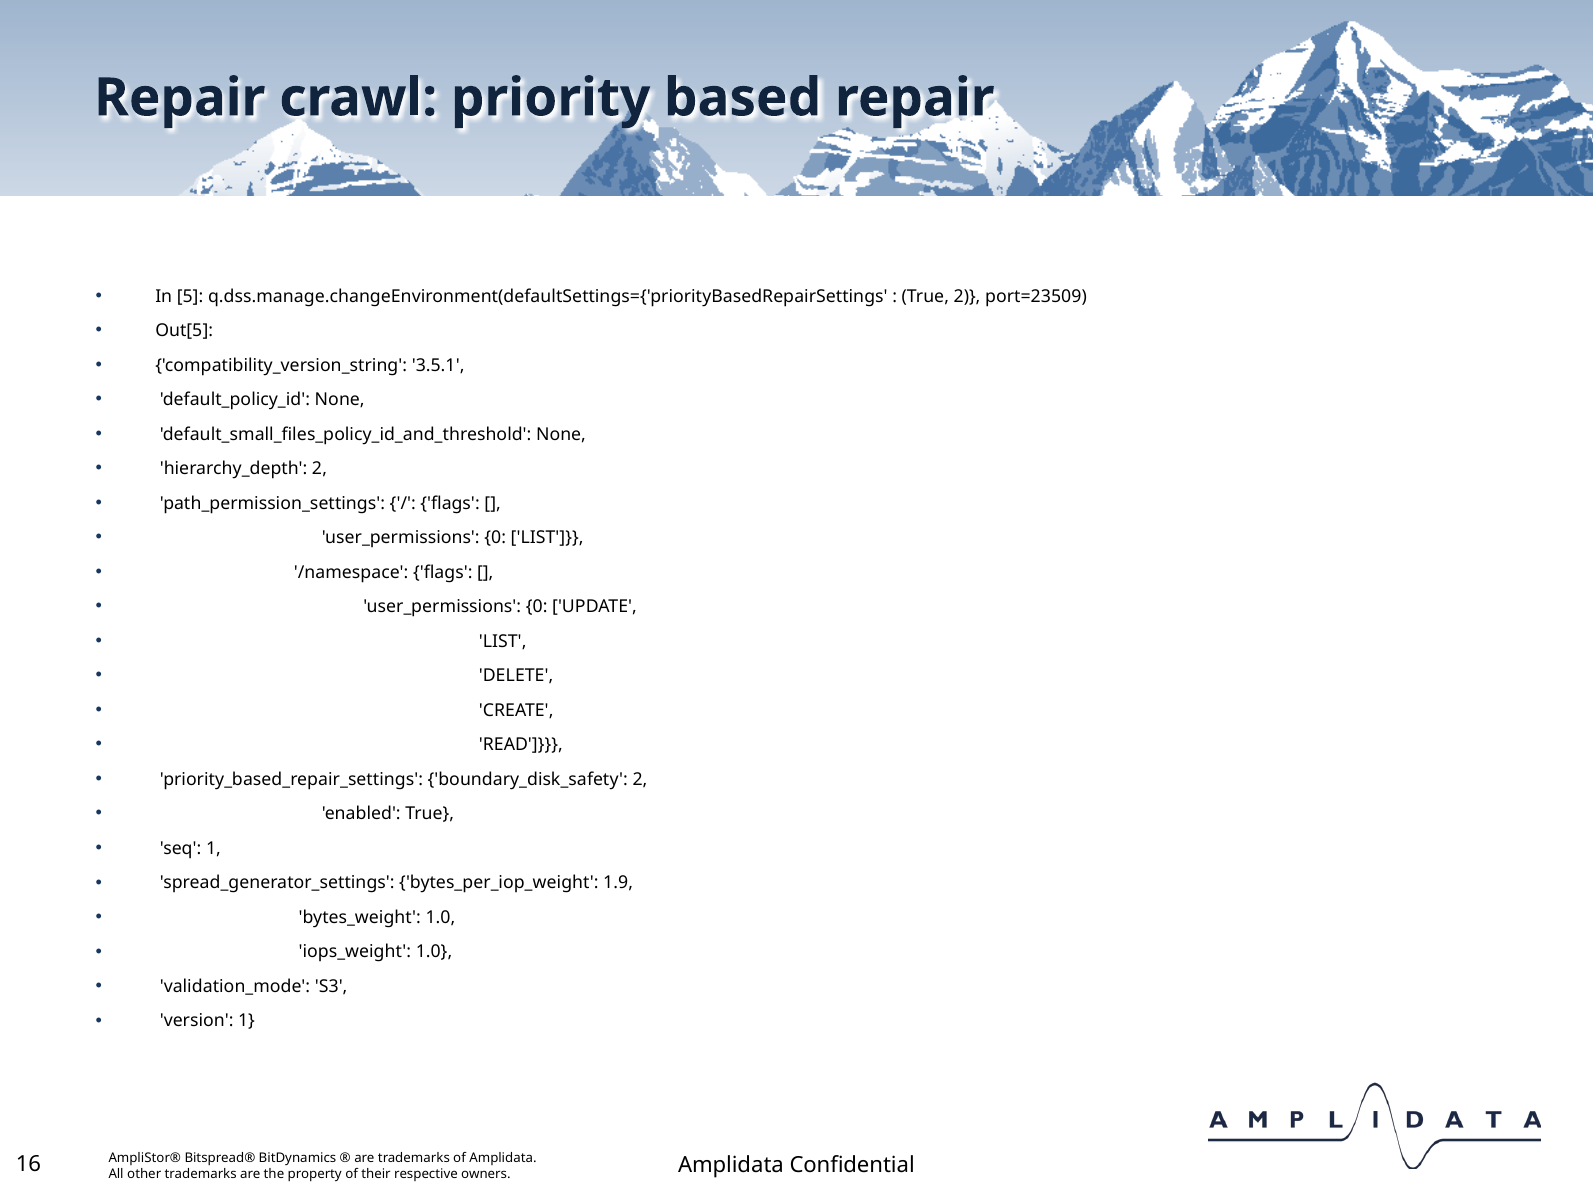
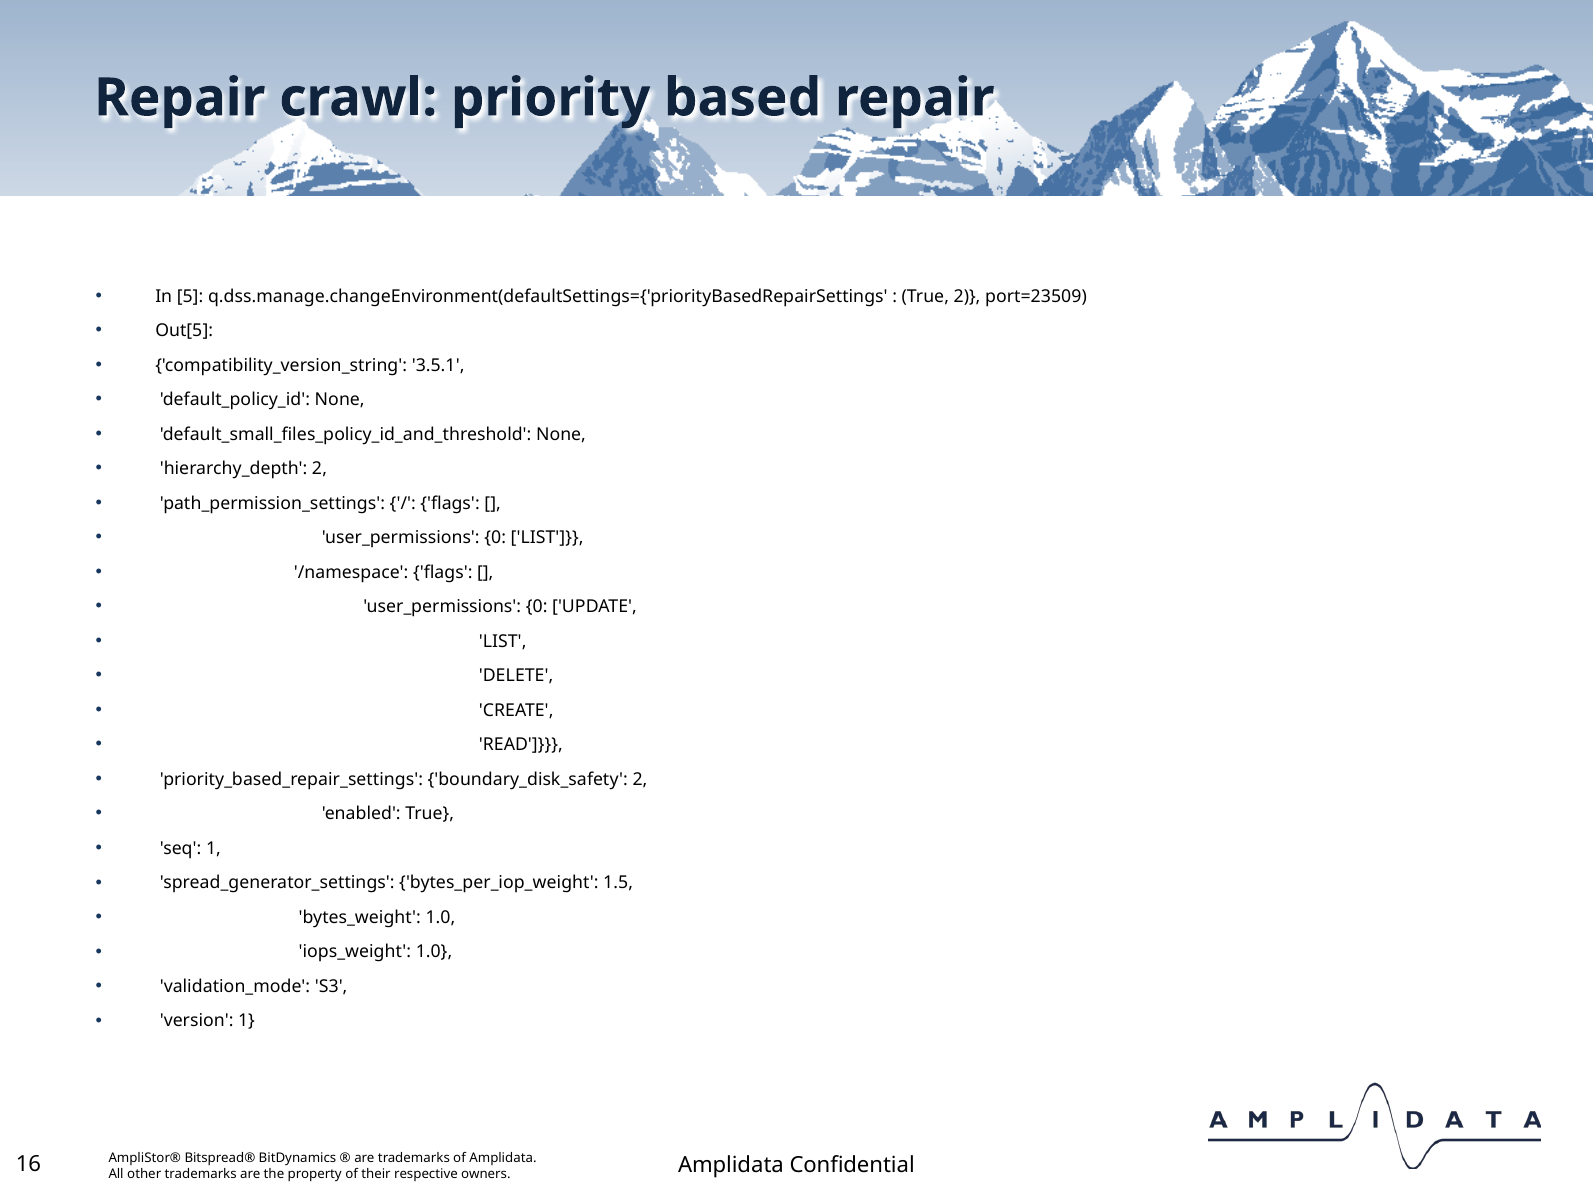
1.9: 1.9 -> 1.5 (618, 883)
